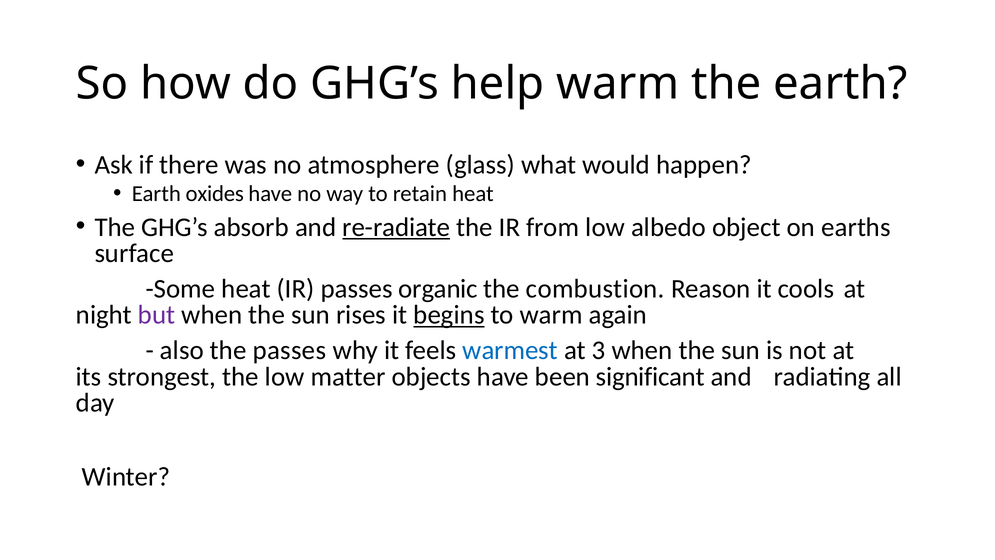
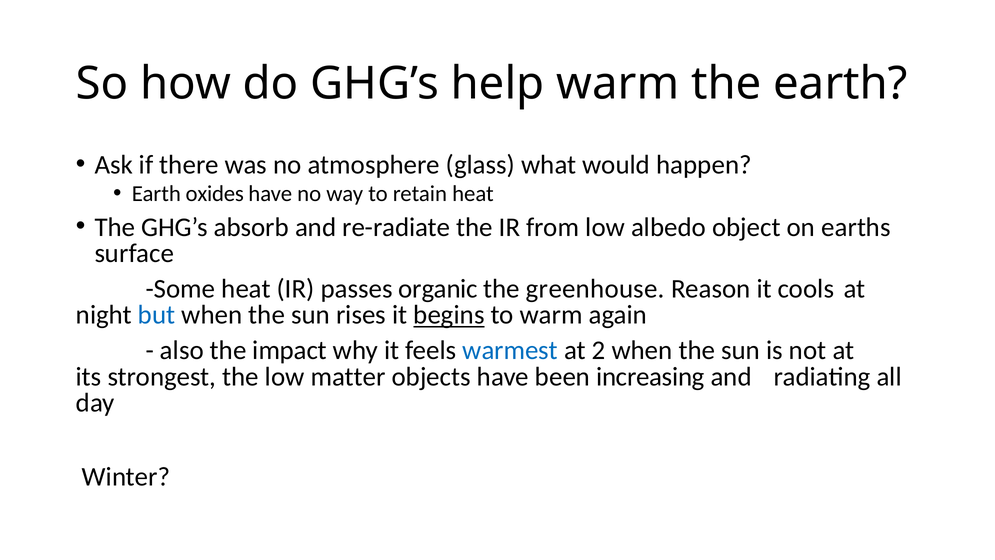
re-radiate underline: present -> none (396, 227)
combustion: combustion -> greenhouse (595, 289)
but colour: purple -> blue (157, 315)
the passes: passes -> impact (290, 350)
3: 3 -> 2 (599, 350)
significant: significant -> increasing (650, 377)
